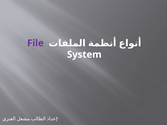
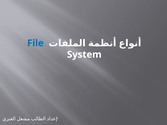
File colour: purple -> blue (35, 43)
